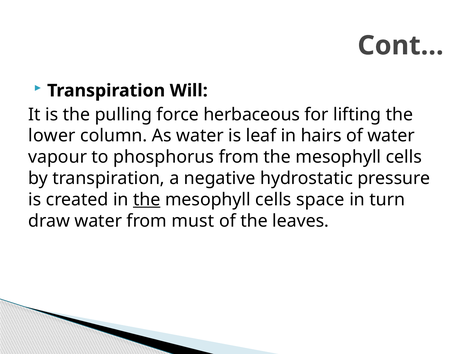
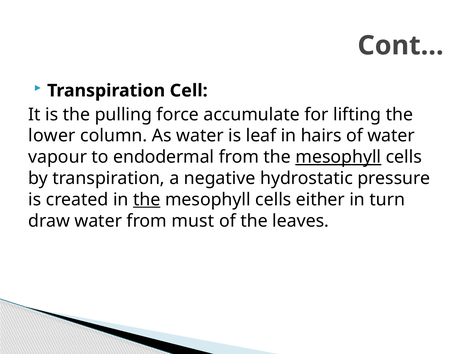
Will: Will -> Cell (189, 91)
herbaceous: herbaceous -> accumulate (252, 115)
phosphorus: phosphorus -> endodermal (164, 157)
mesophyll underline: none -> present (338, 157)
space: space -> either (320, 200)
